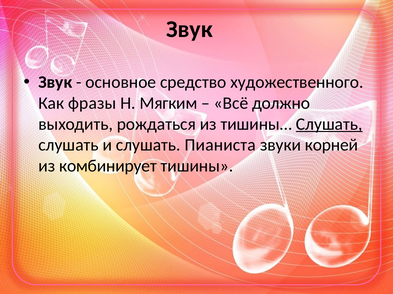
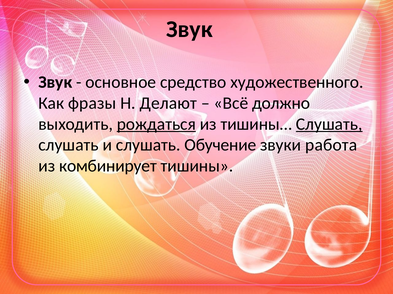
Мягким: Мягким -> Делают (168, 103)
рождаться underline: none -> present (156, 124)
Пианиста: Пианиста -> Обучение (220, 145)
корней: корней -> работа (331, 145)
